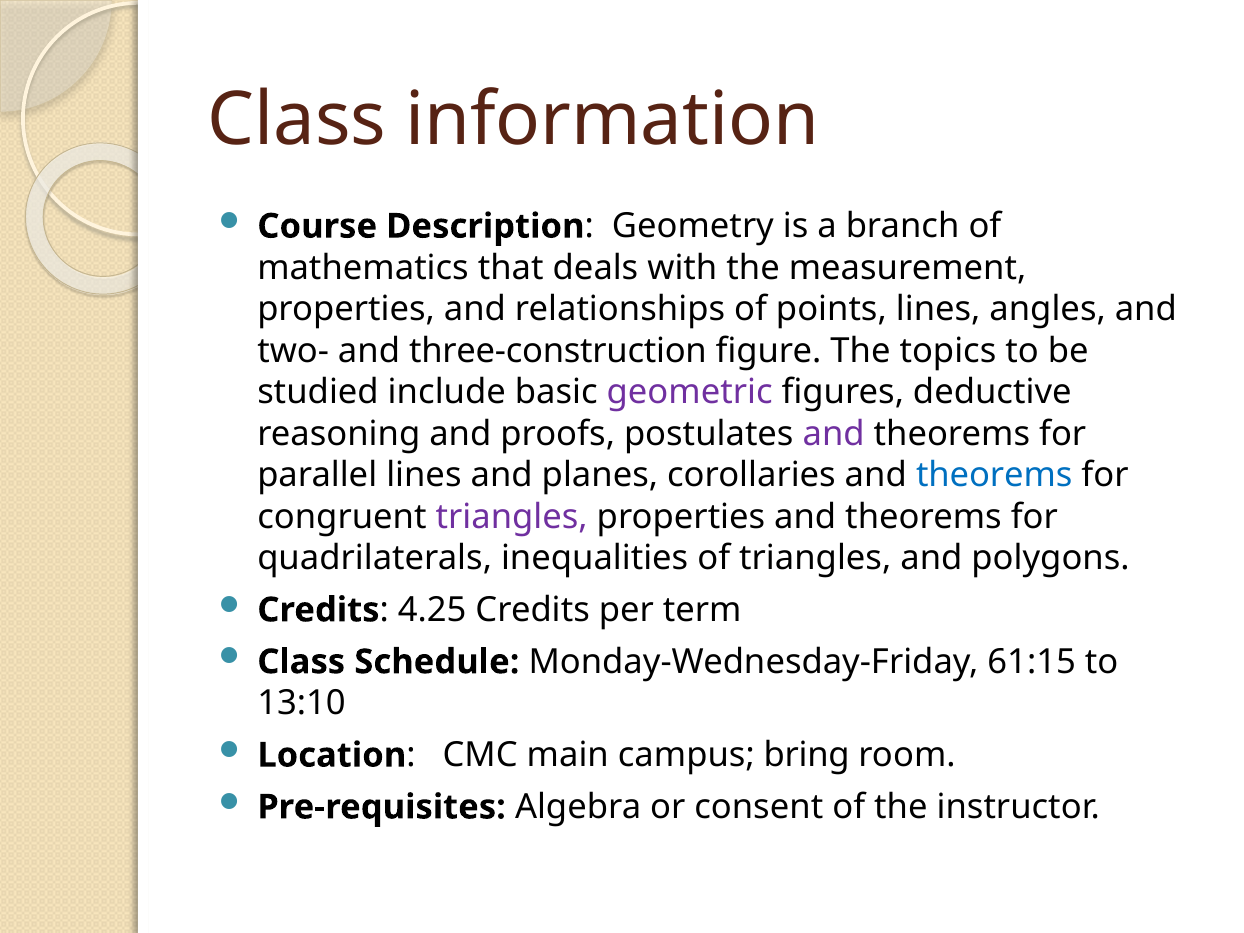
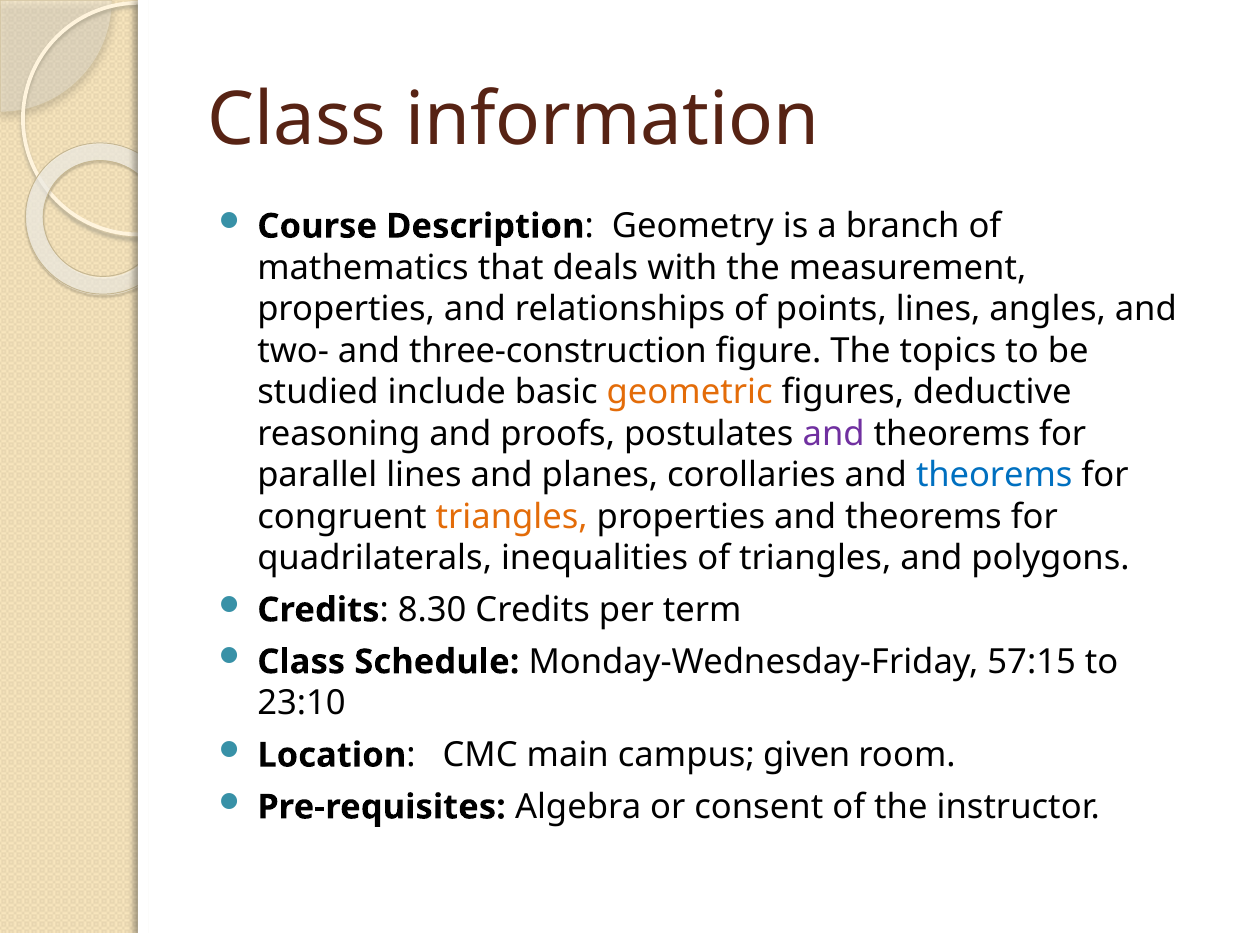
geometric colour: purple -> orange (690, 392)
triangles colour: purple -> orange (512, 517)
4.25: 4.25 -> 8.30 (432, 610)
61:15: 61:15 -> 57:15 (1032, 662)
13:10: 13:10 -> 23:10 (302, 703)
bring: bring -> given (807, 755)
